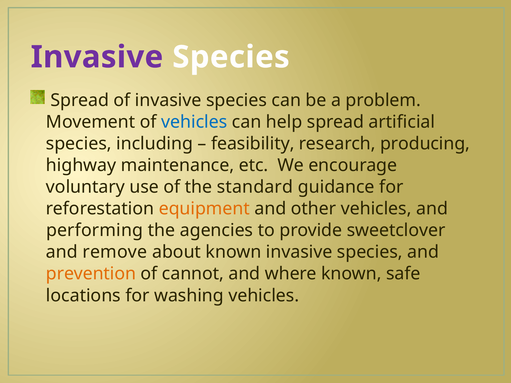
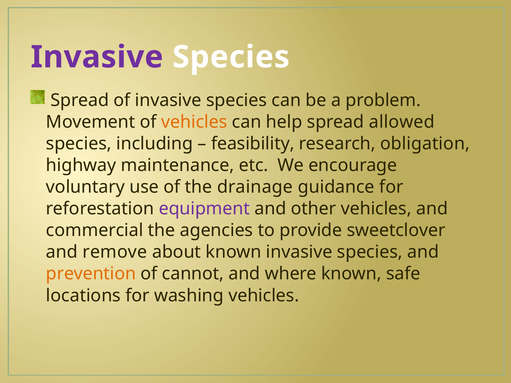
vehicles colour: blue -> orange (194, 122)
artificial: artificial -> allowed (402, 122)
producing: producing -> obligation (425, 144)
standard: standard -> drainage (255, 187)
equipment colour: orange -> purple (204, 209)
performing: performing -> commercial (95, 231)
